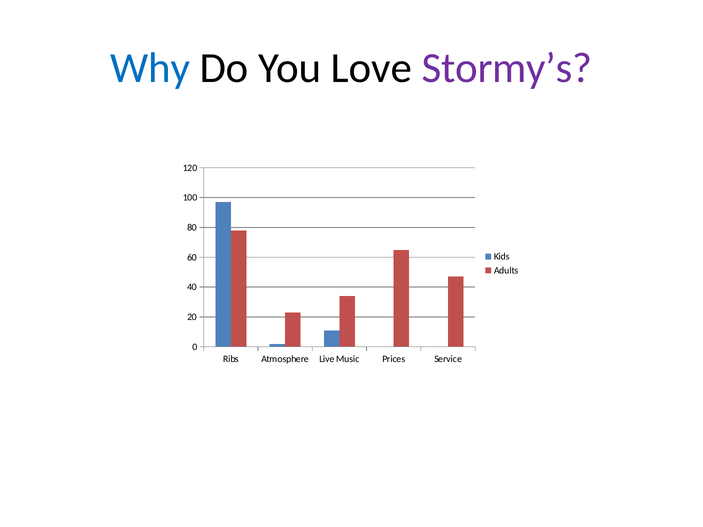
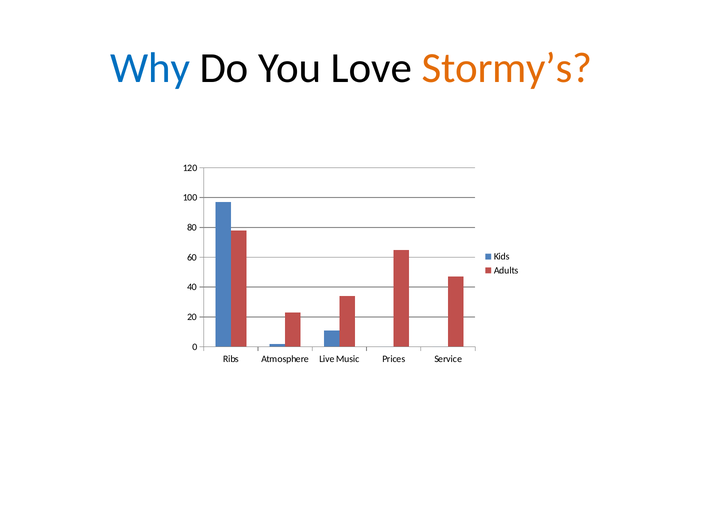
Stormy’s colour: purple -> orange (507, 68)
